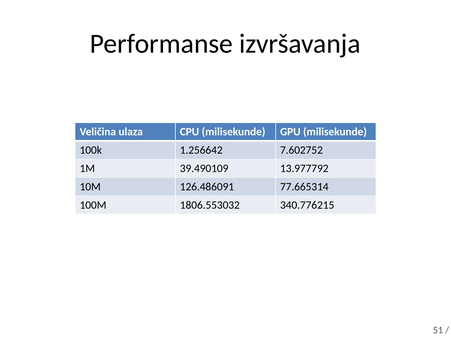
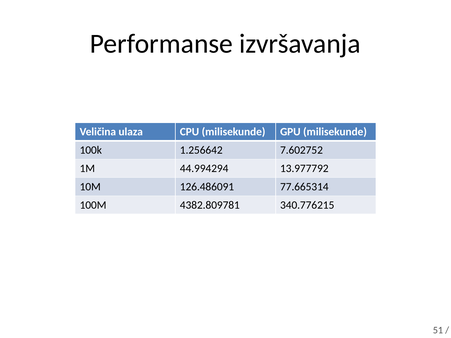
39.490109: 39.490109 -> 44.994294 (204, 169)
1806.553032: 1806.553032 -> 4382.809781 (210, 205)
